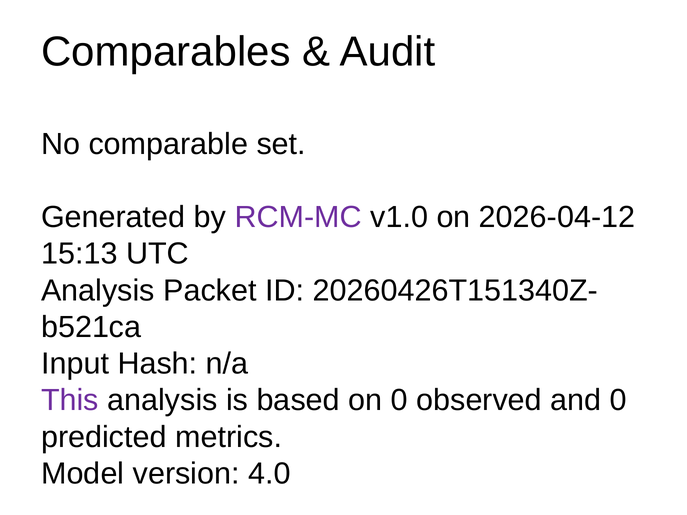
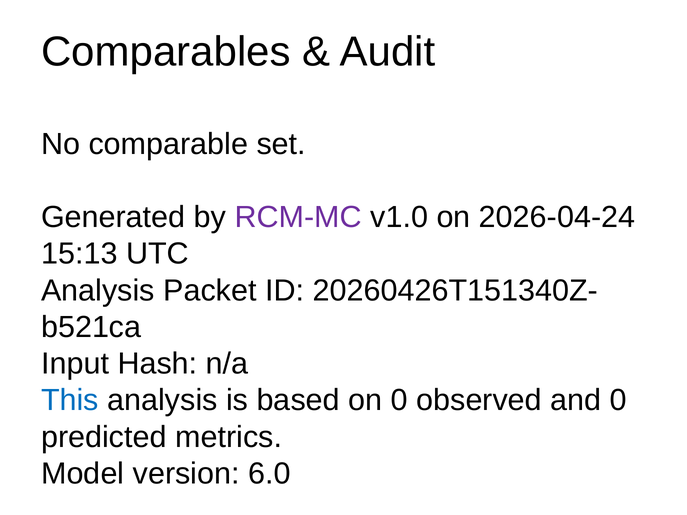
2026-04-12: 2026-04-12 -> 2026-04-24 (557, 217)
This colour: purple -> blue (70, 401)
4.0: 4.0 -> 6.0 (269, 474)
